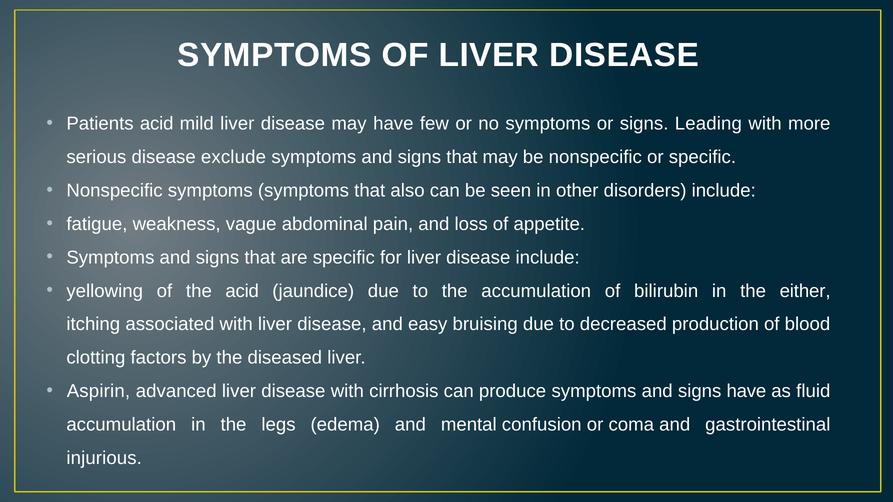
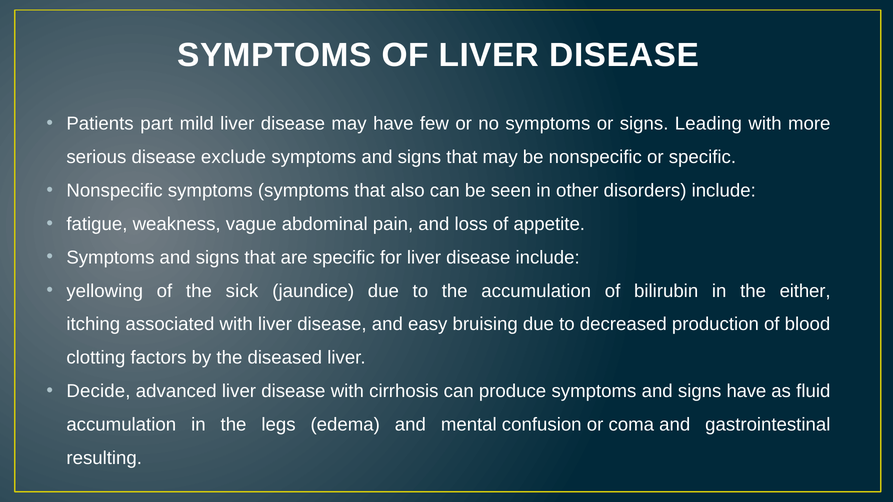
Patients acid: acid -> part (157, 124)
the acid: acid -> sick (242, 291)
Aspirin: Aspirin -> Decide (98, 392)
injurious: injurious -> resulting (104, 458)
